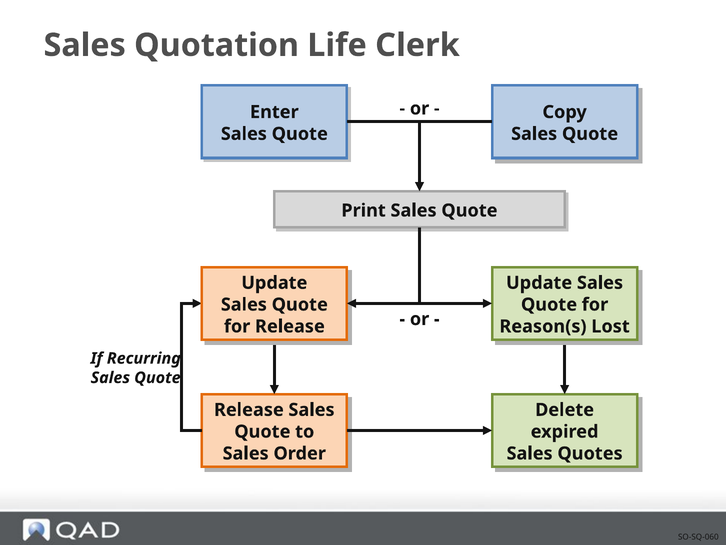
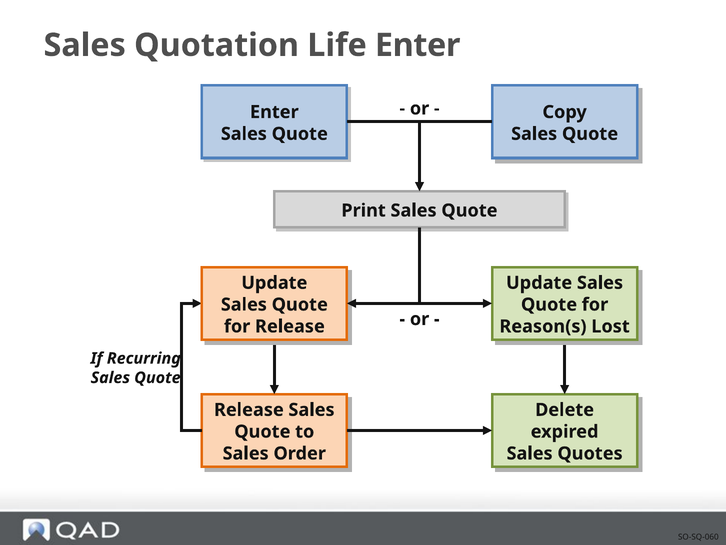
Life Clerk: Clerk -> Enter (418, 45)
